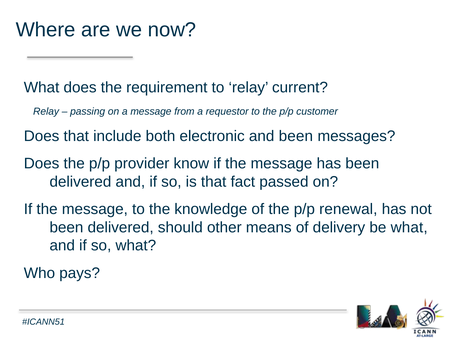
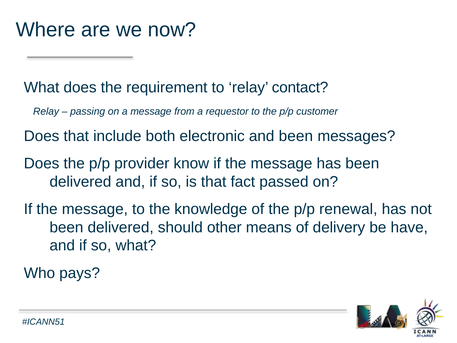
current: current -> contact (300, 87)
be what: what -> have (409, 227)
